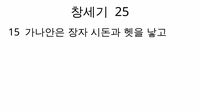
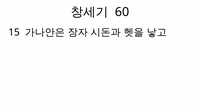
25: 25 -> 60 (122, 12)
